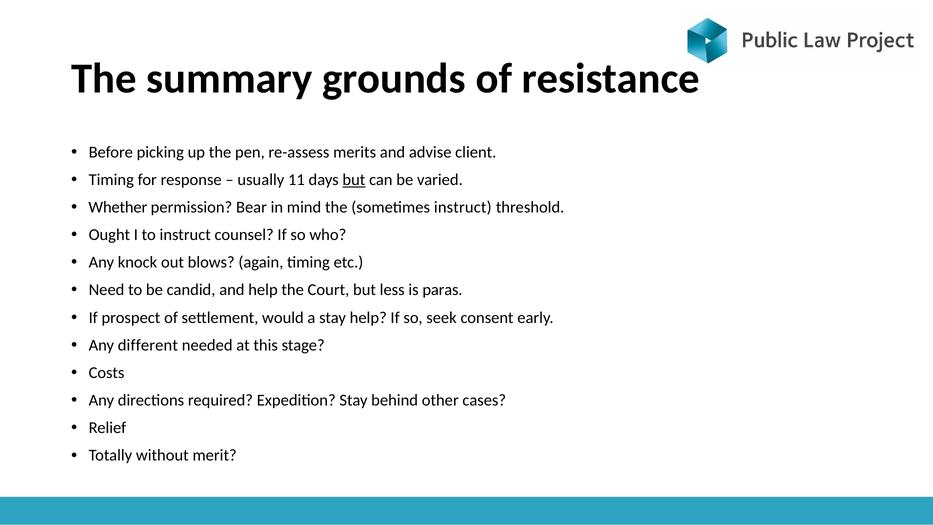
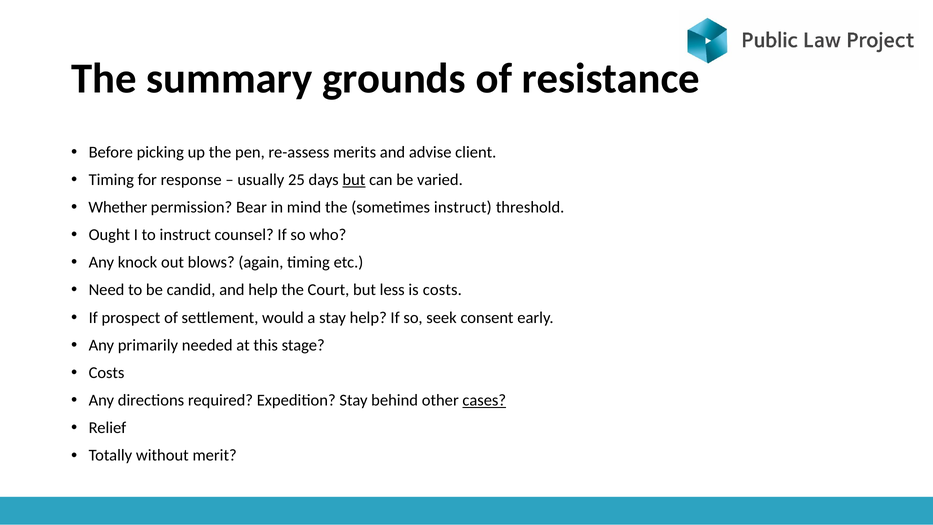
11: 11 -> 25 (296, 180)
is paras: paras -> costs (442, 290)
different: different -> primarily (148, 345)
cases underline: none -> present (484, 400)
